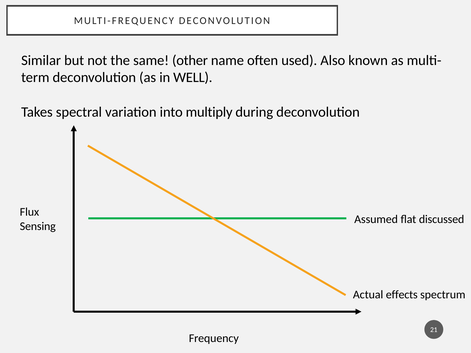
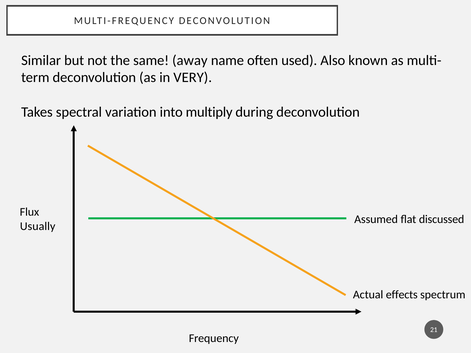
other: other -> away (190, 60)
WELL: WELL -> VERY (193, 78)
Sensing: Sensing -> Usually (38, 226)
